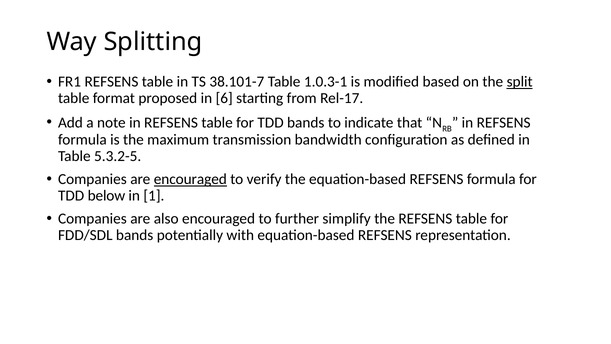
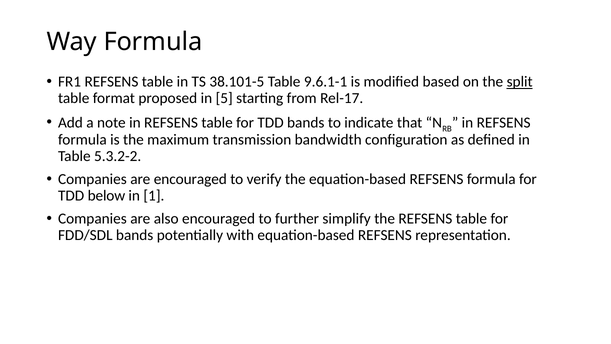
Way Splitting: Splitting -> Formula (153, 42)
38.101-7: 38.101-7 -> 38.101-5 (237, 82)
1.0.3-1: 1.0.3-1 -> 9.6.1-1 (326, 82)
6: 6 -> 5 (224, 98)
5.3.2-5: 5.3.2-5 -> 5.3.2-2 (118, 156)
encouraged underline: present -> none (190, 179)
